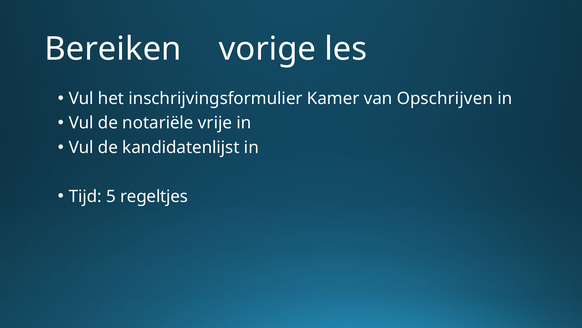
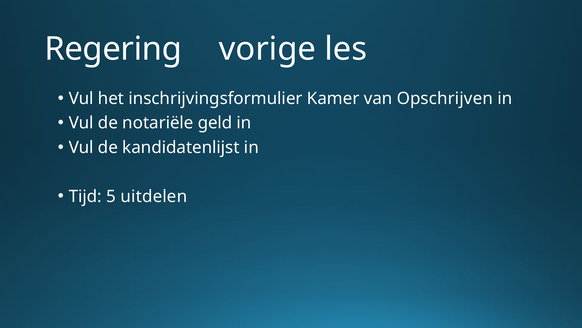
Bereiken: Bereiken -> Regering (113, 49)
vrije: vrije -> geld (215, 123)
regeltjes: regeltjes -> uitdelen (154, 196)
